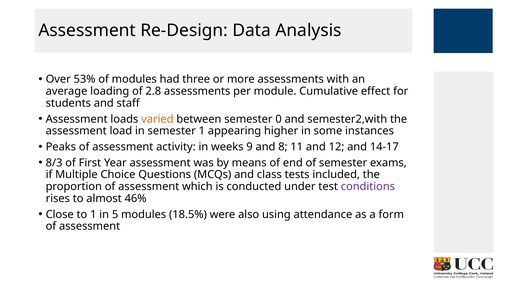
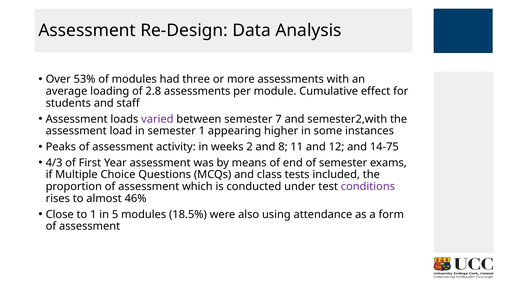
varied colour: orange -> purple (157, 119)
0: 0 -> 7 (279, 119)
9: 9 -> 2 (250, 147)
14-17: 14-17 -> 14-75 (384, 147)
8/3: 8/3 -> 4/3 (54, 163)
